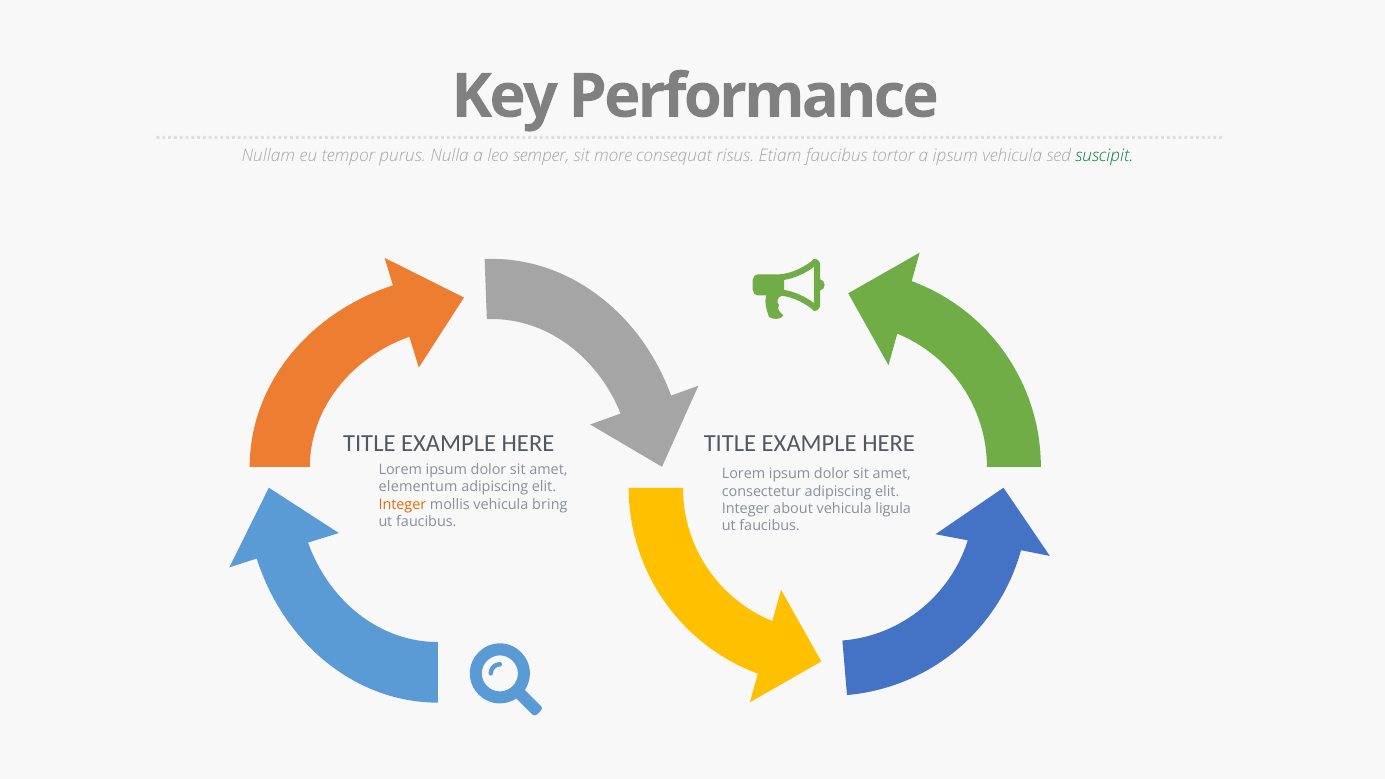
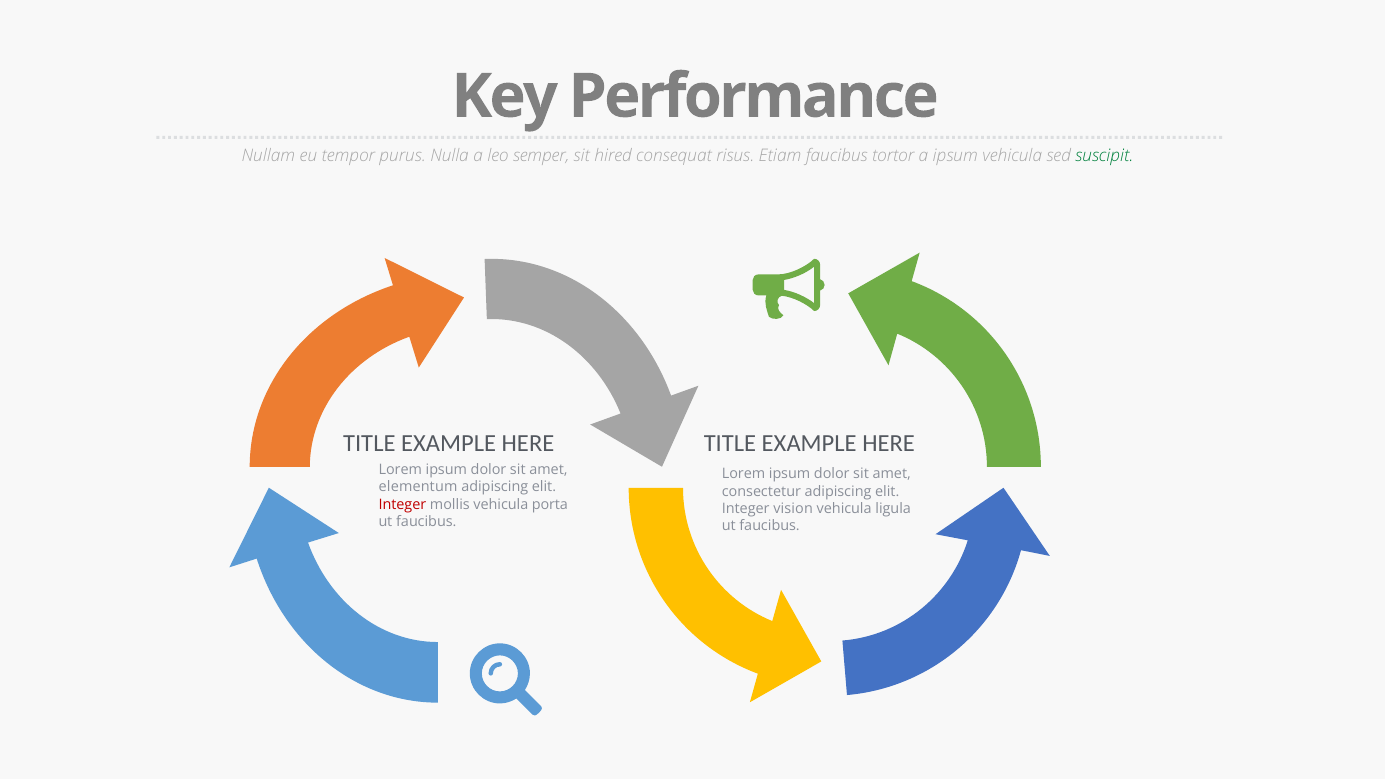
more: more -> hired (613, 156)
Integer colour: orange -> red (402, 504)
bring: bring -> porta (550, 504)
about: about -> vision (793, 509)
